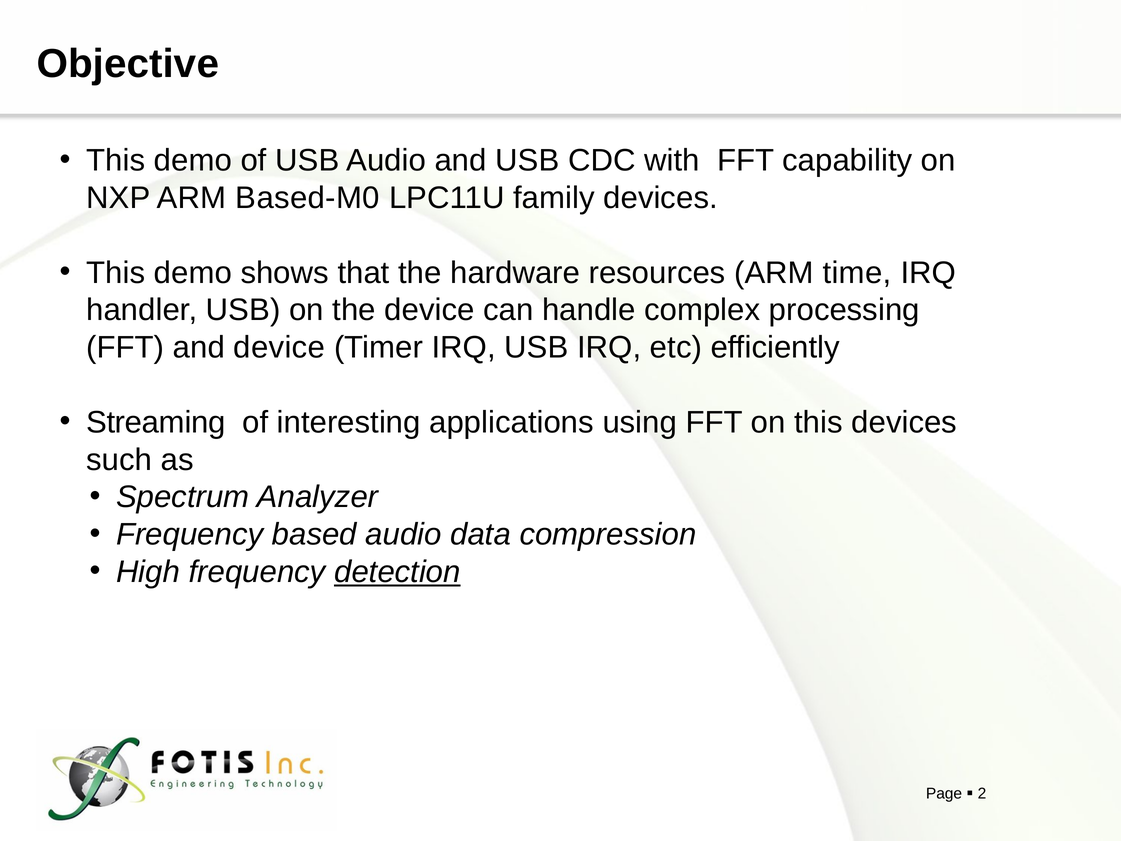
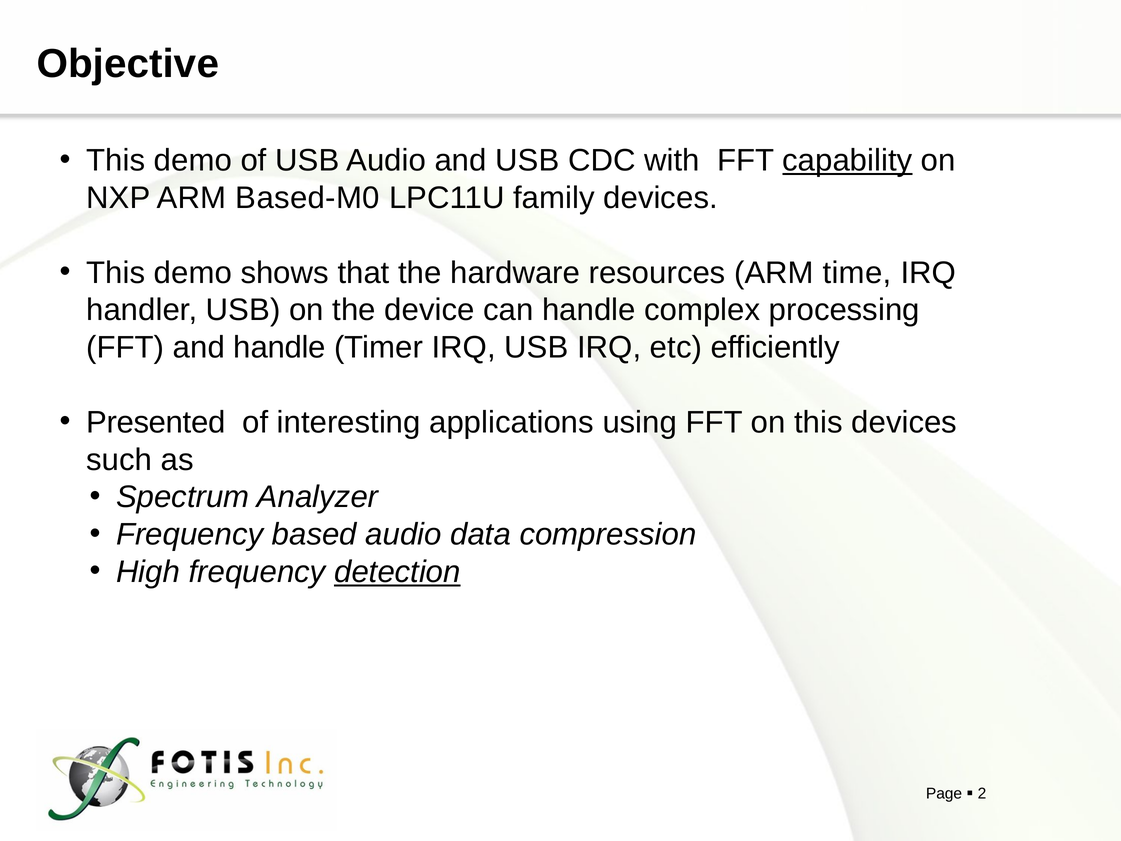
capability underline: none -> present (847, 161)
and device: device -> handle (280, 347)
Streaming: Streaming -> Presented (156, 422)
